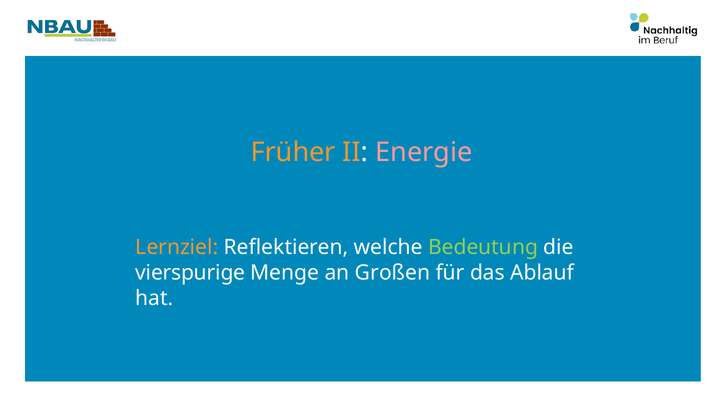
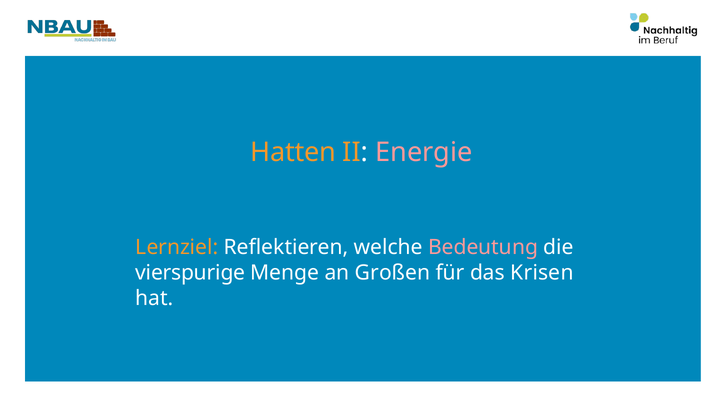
Früher: Früher -> Hatten (293, 152)
Bedeutung colour: light green -> pink (483, 247)
Ablauf: Ablauf -> Krisen (542, 273)
